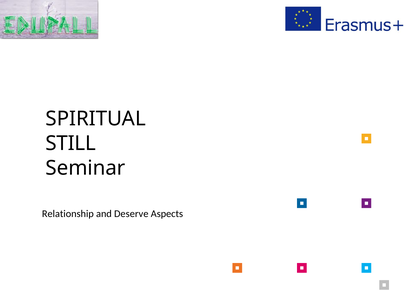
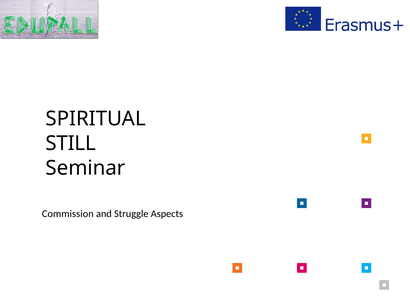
Relationship: Relationship -> Commission (68, 213)
Deserve: Deserve -> Struggle (131, 213)
